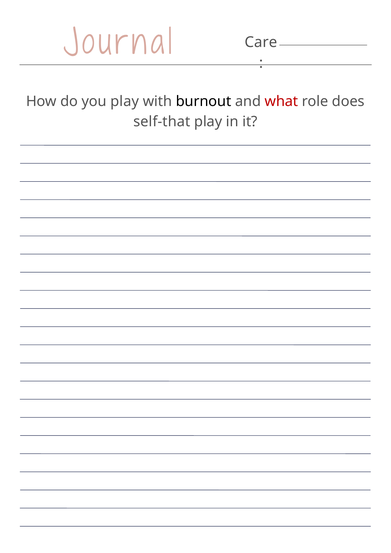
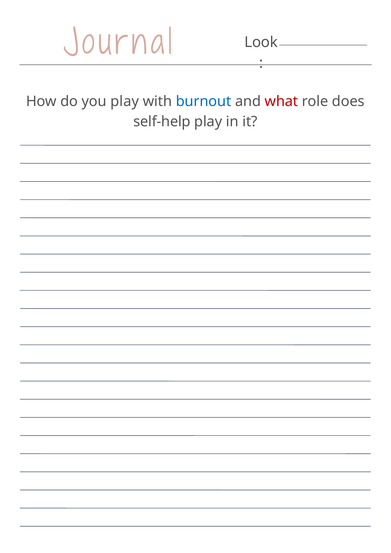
Care: Care -> Look (261, 42)
burnout colour: black -> blue (204, 101)
self-that: self-that -> self-help (162, 122)
